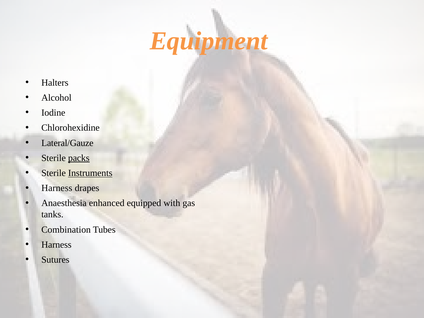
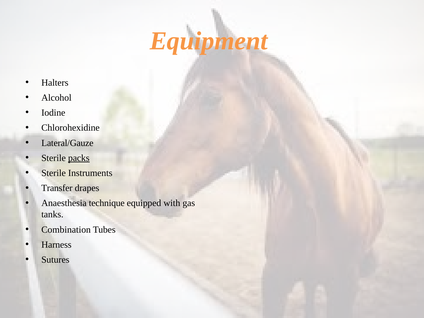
Instruments underline: present -> none (90, 173)
Harness: Harness -> Transfer (57, 188)
enhanced: enhanced -> technique (107, 203)
